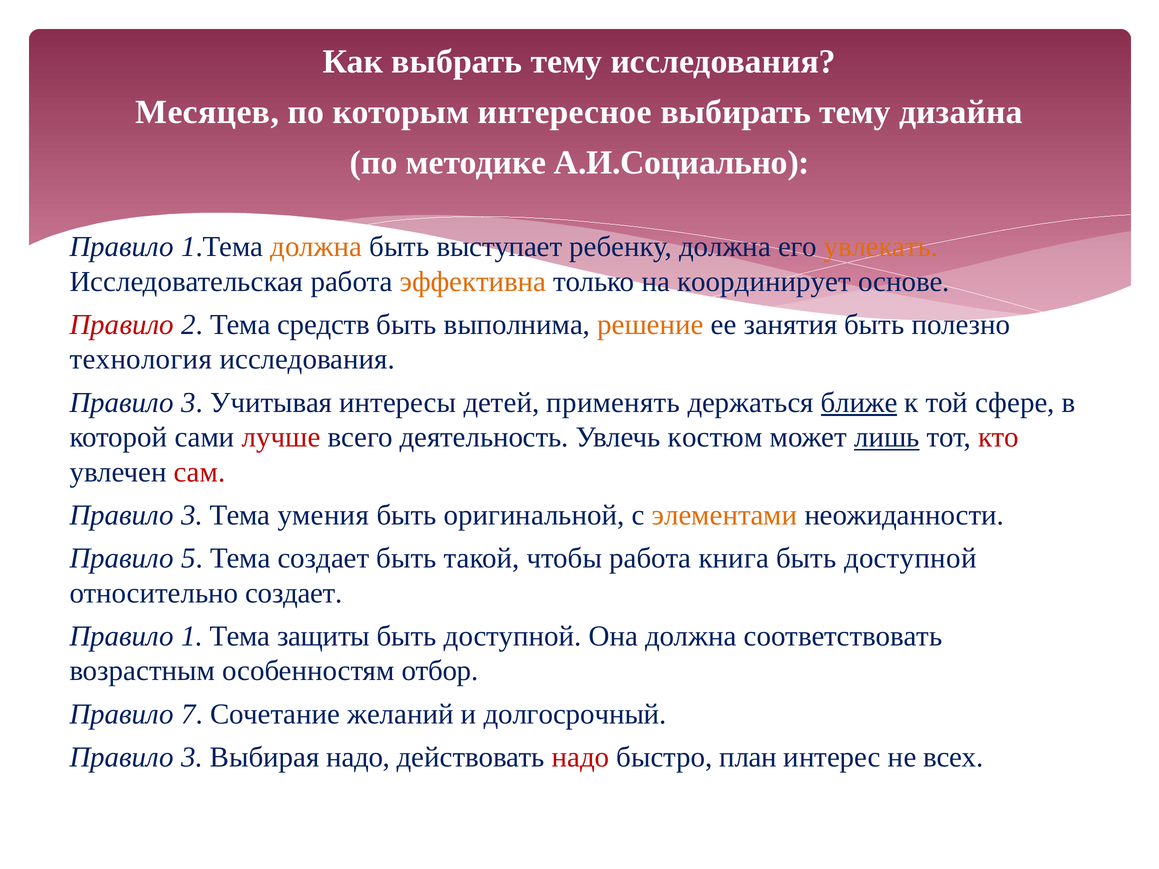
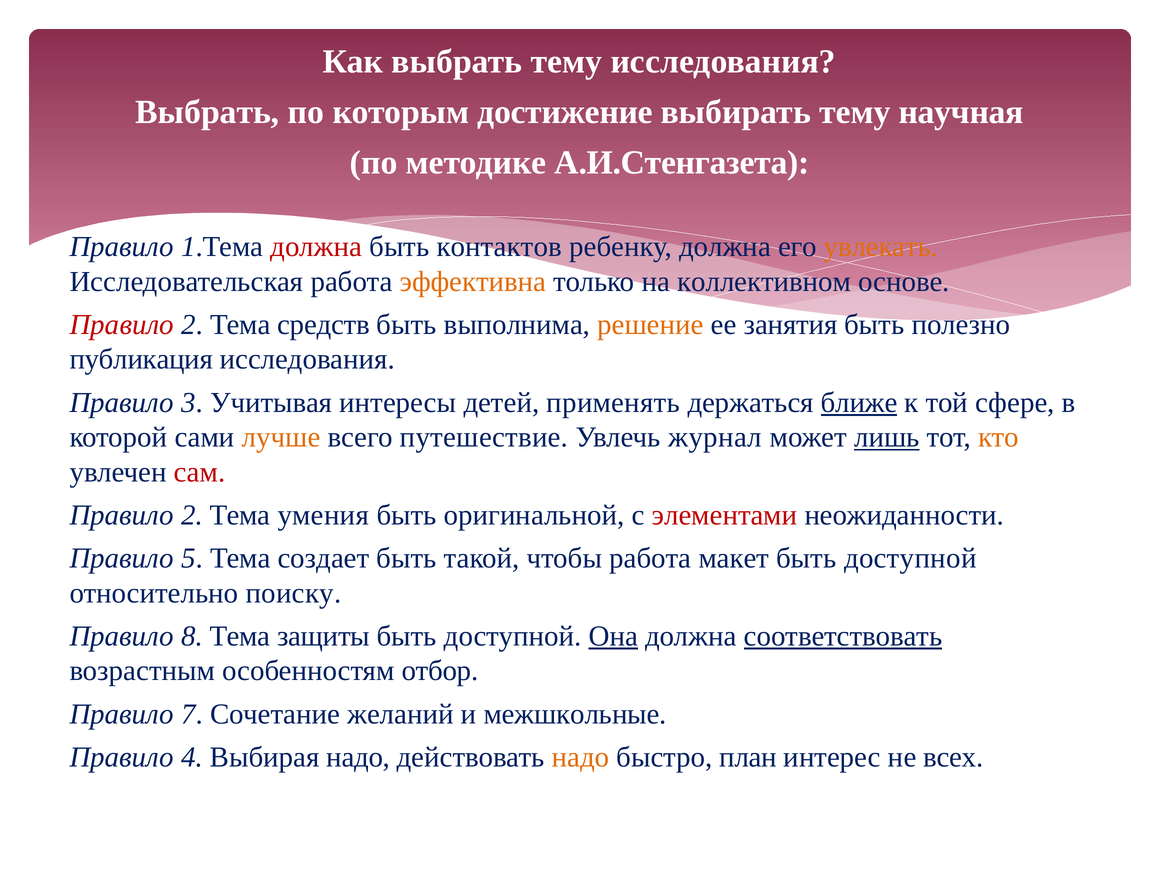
Месяцев: Месяцев -> Выбрать (207, 112)
интересное: интересное -> достижение (565, 112)
дизайна: дизайна -> научная (961, 112)
А.И.Социально: А.И.Социально -> А.И.Стенгазета (682, 163)
должна colour: orange -> red (316, 247)
выступает: выступает -> контактов (499, 247)
координирует: координирует -> коллективном (764, 282)
технология: технология -> публикация (141, 360)
лучше colour: red -> orange (281, 437)
деятельность: деятельность -> путешествие (484, 437)
костюм: костюм -> журнал (715, 437)
кто colour: red -> orange (999, 437)
3: 3 -> 2 (192, 515)
элементами colour: orange -> red (725, 515)
книга: книга -> макет (734, 558)
относительно создает: создает -> поиску (294, 593)
1: 1 -> 8 (192, 636)
Она underline: none -> present (613, 636)
соответствовать underline: none -> present (843, 636)
долгосрочный: долгосрочный -> межшкольные (575, 714)
3: 3 -> 4 (192, 757)
надо colour: red -> orange (581, 757)
